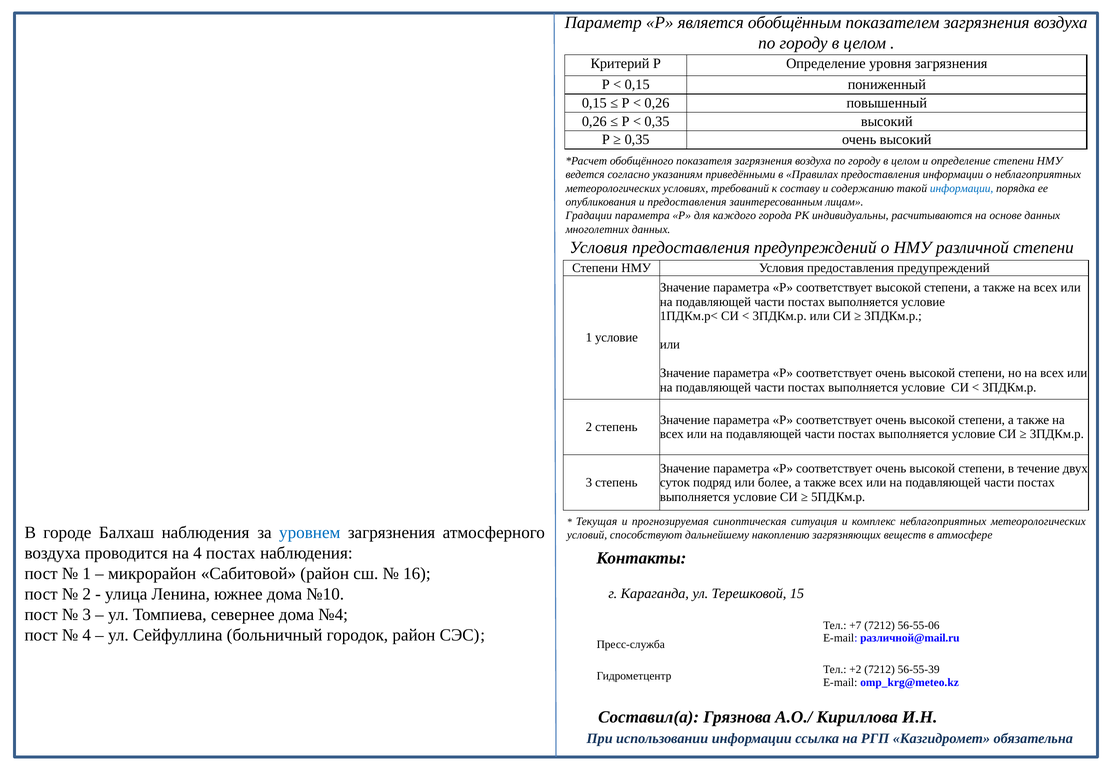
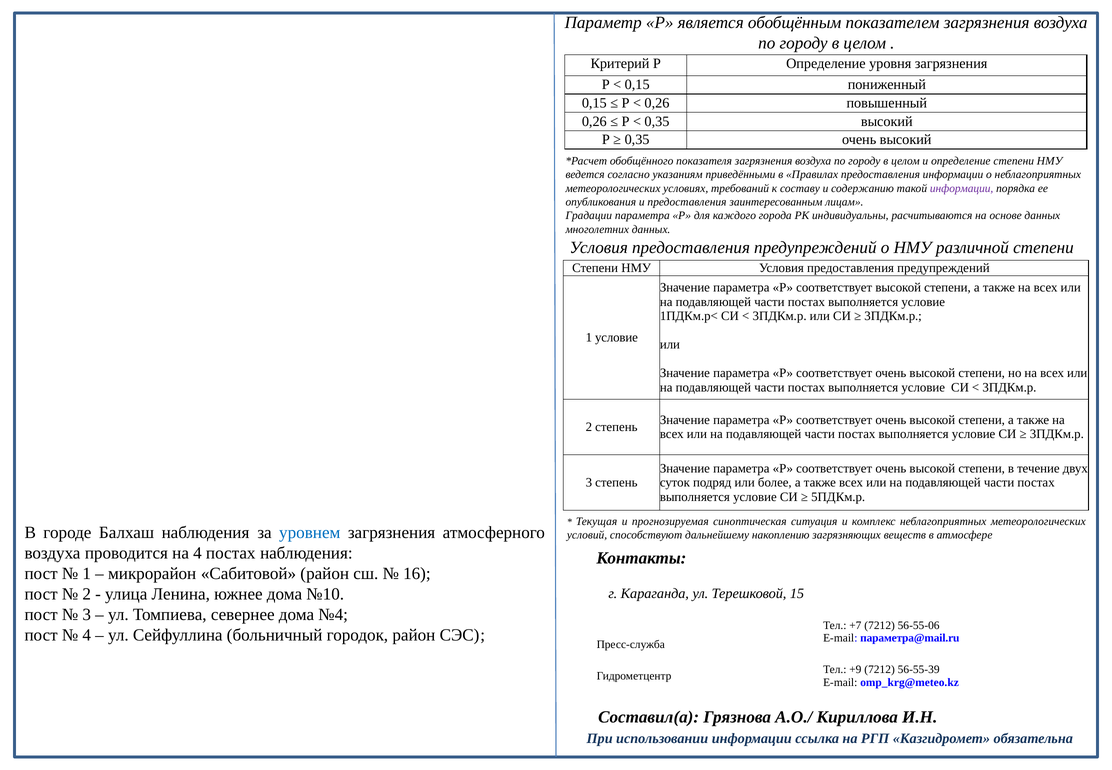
информации colour: blue -> purple (962, 188)
различной@mail.ru: различной@mail.ru -> параметра@mail.ru (910, 638)
+2: +2 -> +9 (855, 670)
